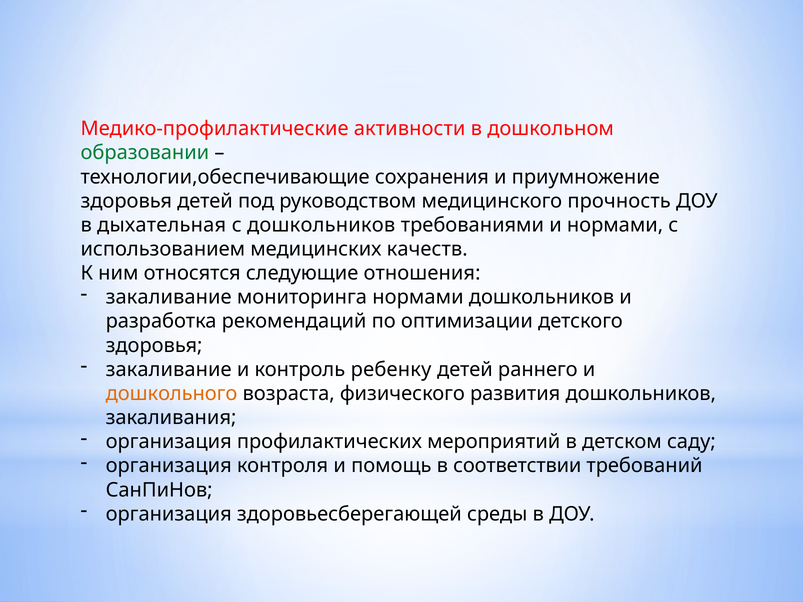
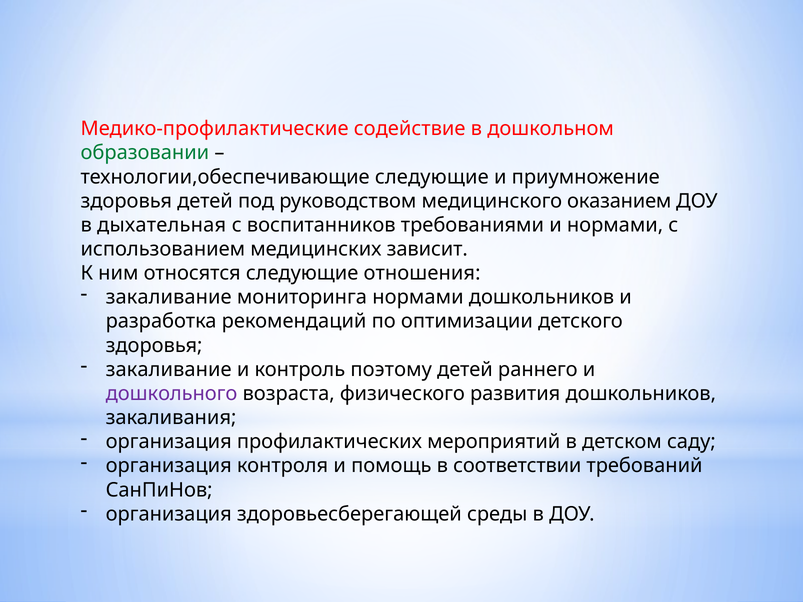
активности: активности -> содействие (410, 129)
технологии,обеспечивающие сохранения: сохранения -> следующие (432, 177)
прочность: прочность -> оказанием (619, 201)
с дошкольников: дошкольников -> воспитанников (321, 225)
качеств: качеств -> зависит (427, 249)
ребенку: ребенку -> поэтому (391, 370)
дошкольного colour: orange -> purple (172, 394)
